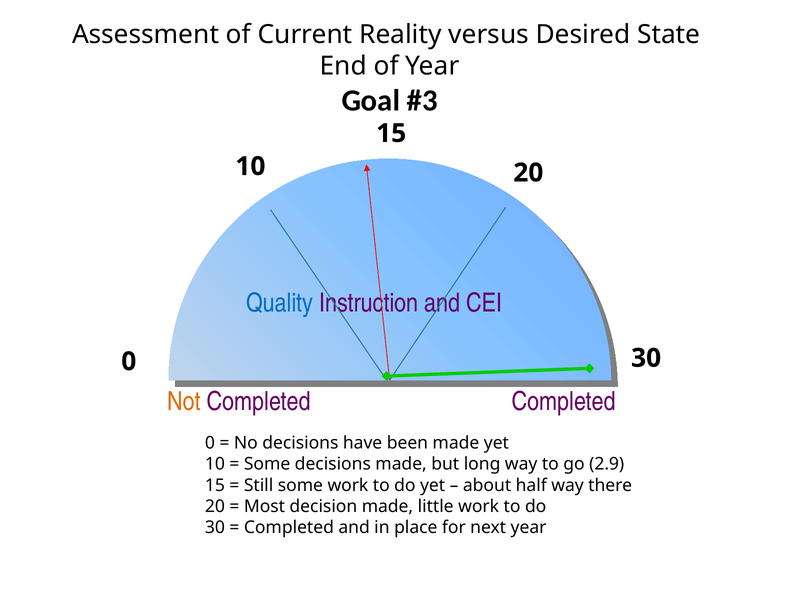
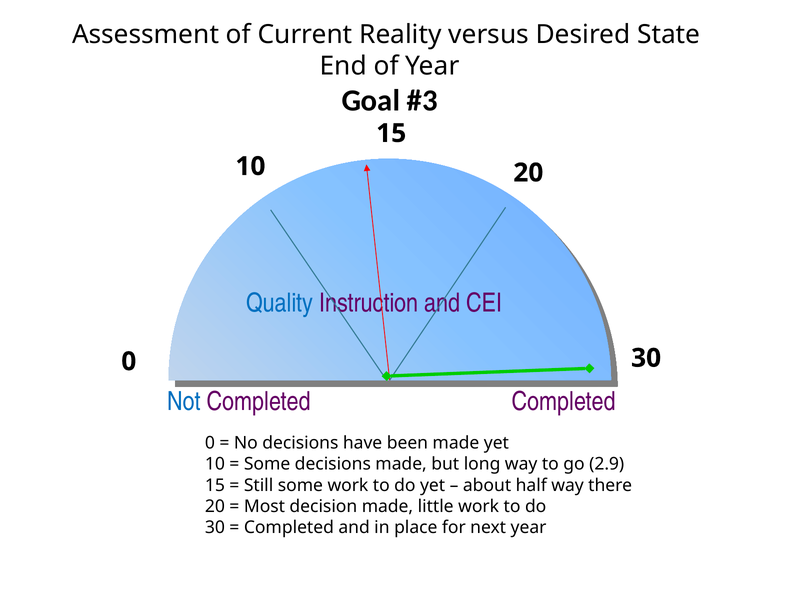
Not colour: orange -> blue (184, 402)
